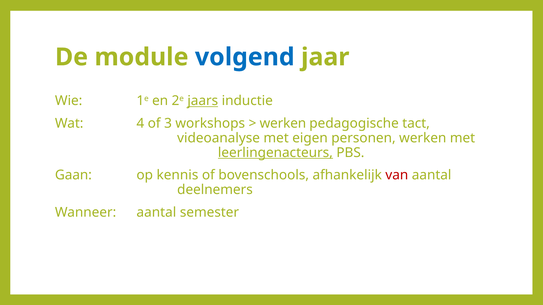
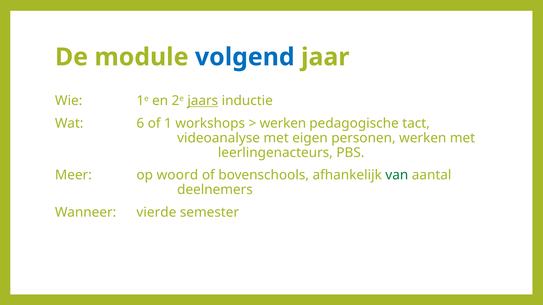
4: 4 -> 6 (140, 123)
3: 3 -> 1 (168, 123)
leerlingenacteurs underline: present -> none (275, 153)
Gaan: Gaan -> Meer (73, 175)
kennis: kennis -> woord (177, 175)
van colour: red -> green (397, 175)
Wanneer aantal: aantal -> vierde (156, 213)
